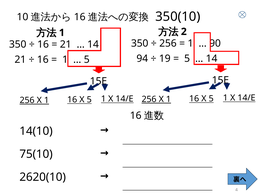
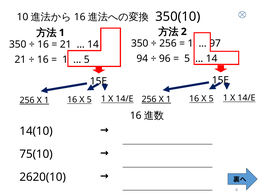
90: 90 -> 97 (215, 43)
19: 19 -> 96 (165, 59)
